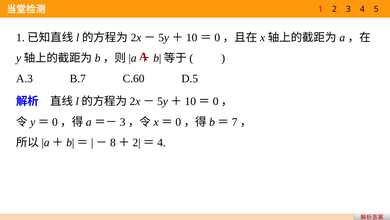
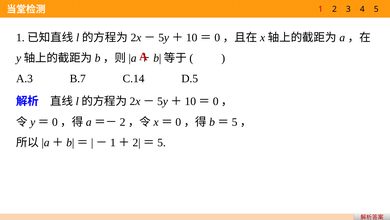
C.60: C.60 -> C.14 (134, 79)
3: 3 -> 2 (123, 122)
7: 7 -> 5 (235, 122)
8: 8 -> 1 (113, 142)
4: 4 -> 5 (162, 142)
